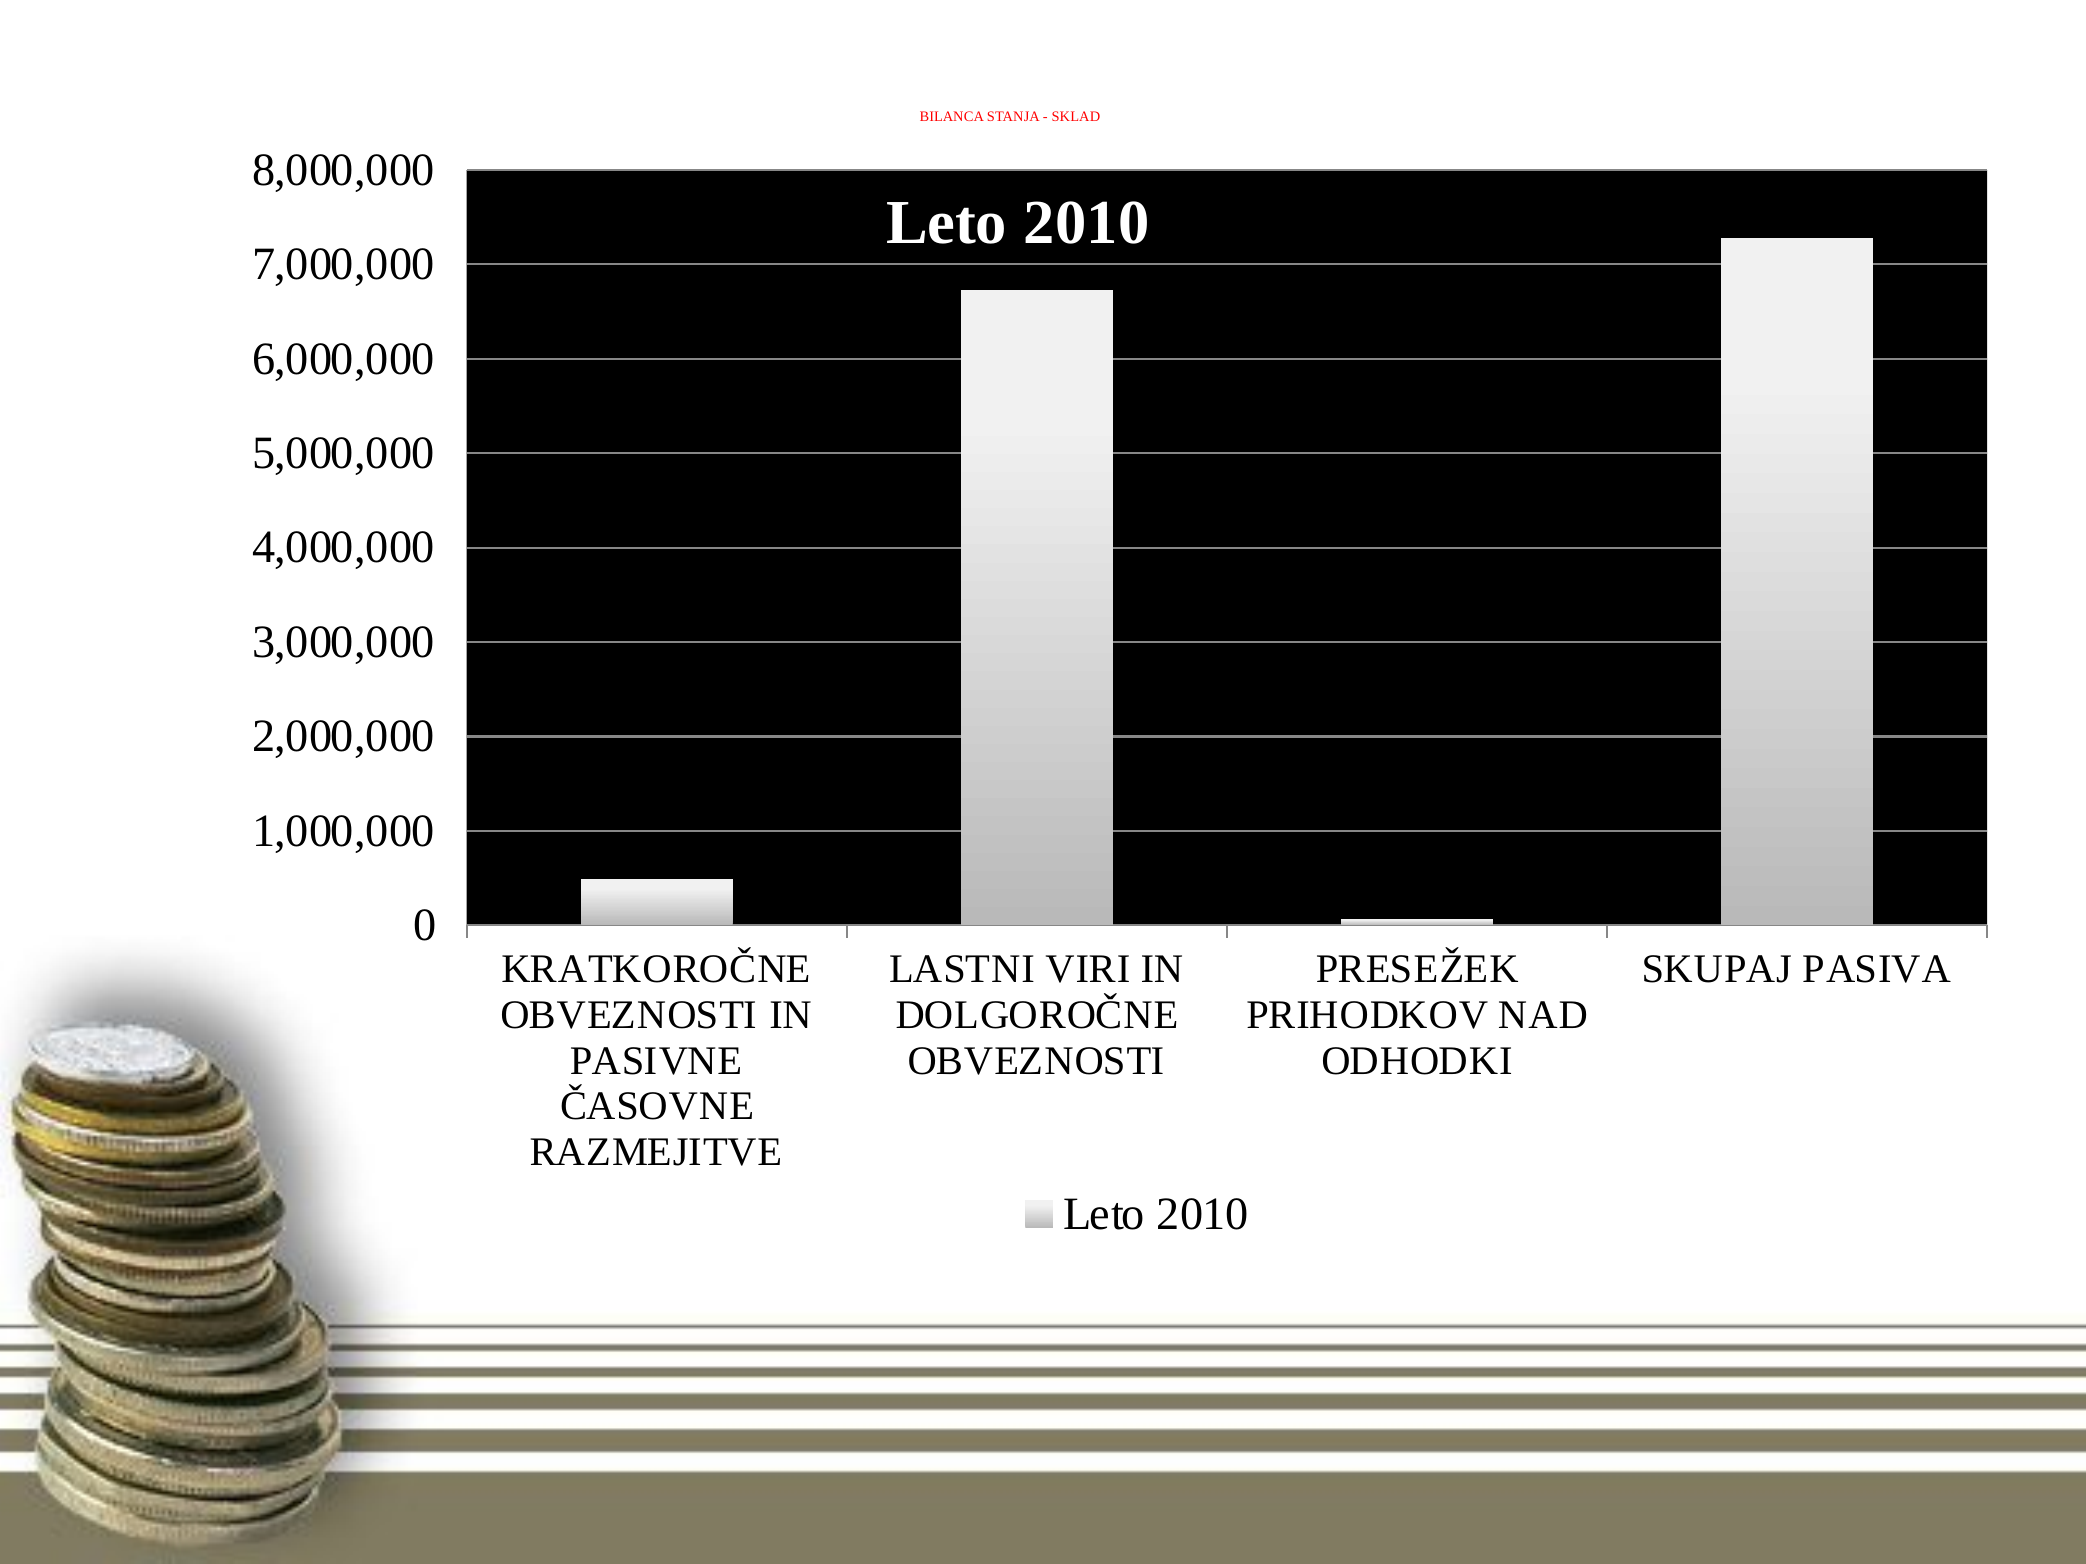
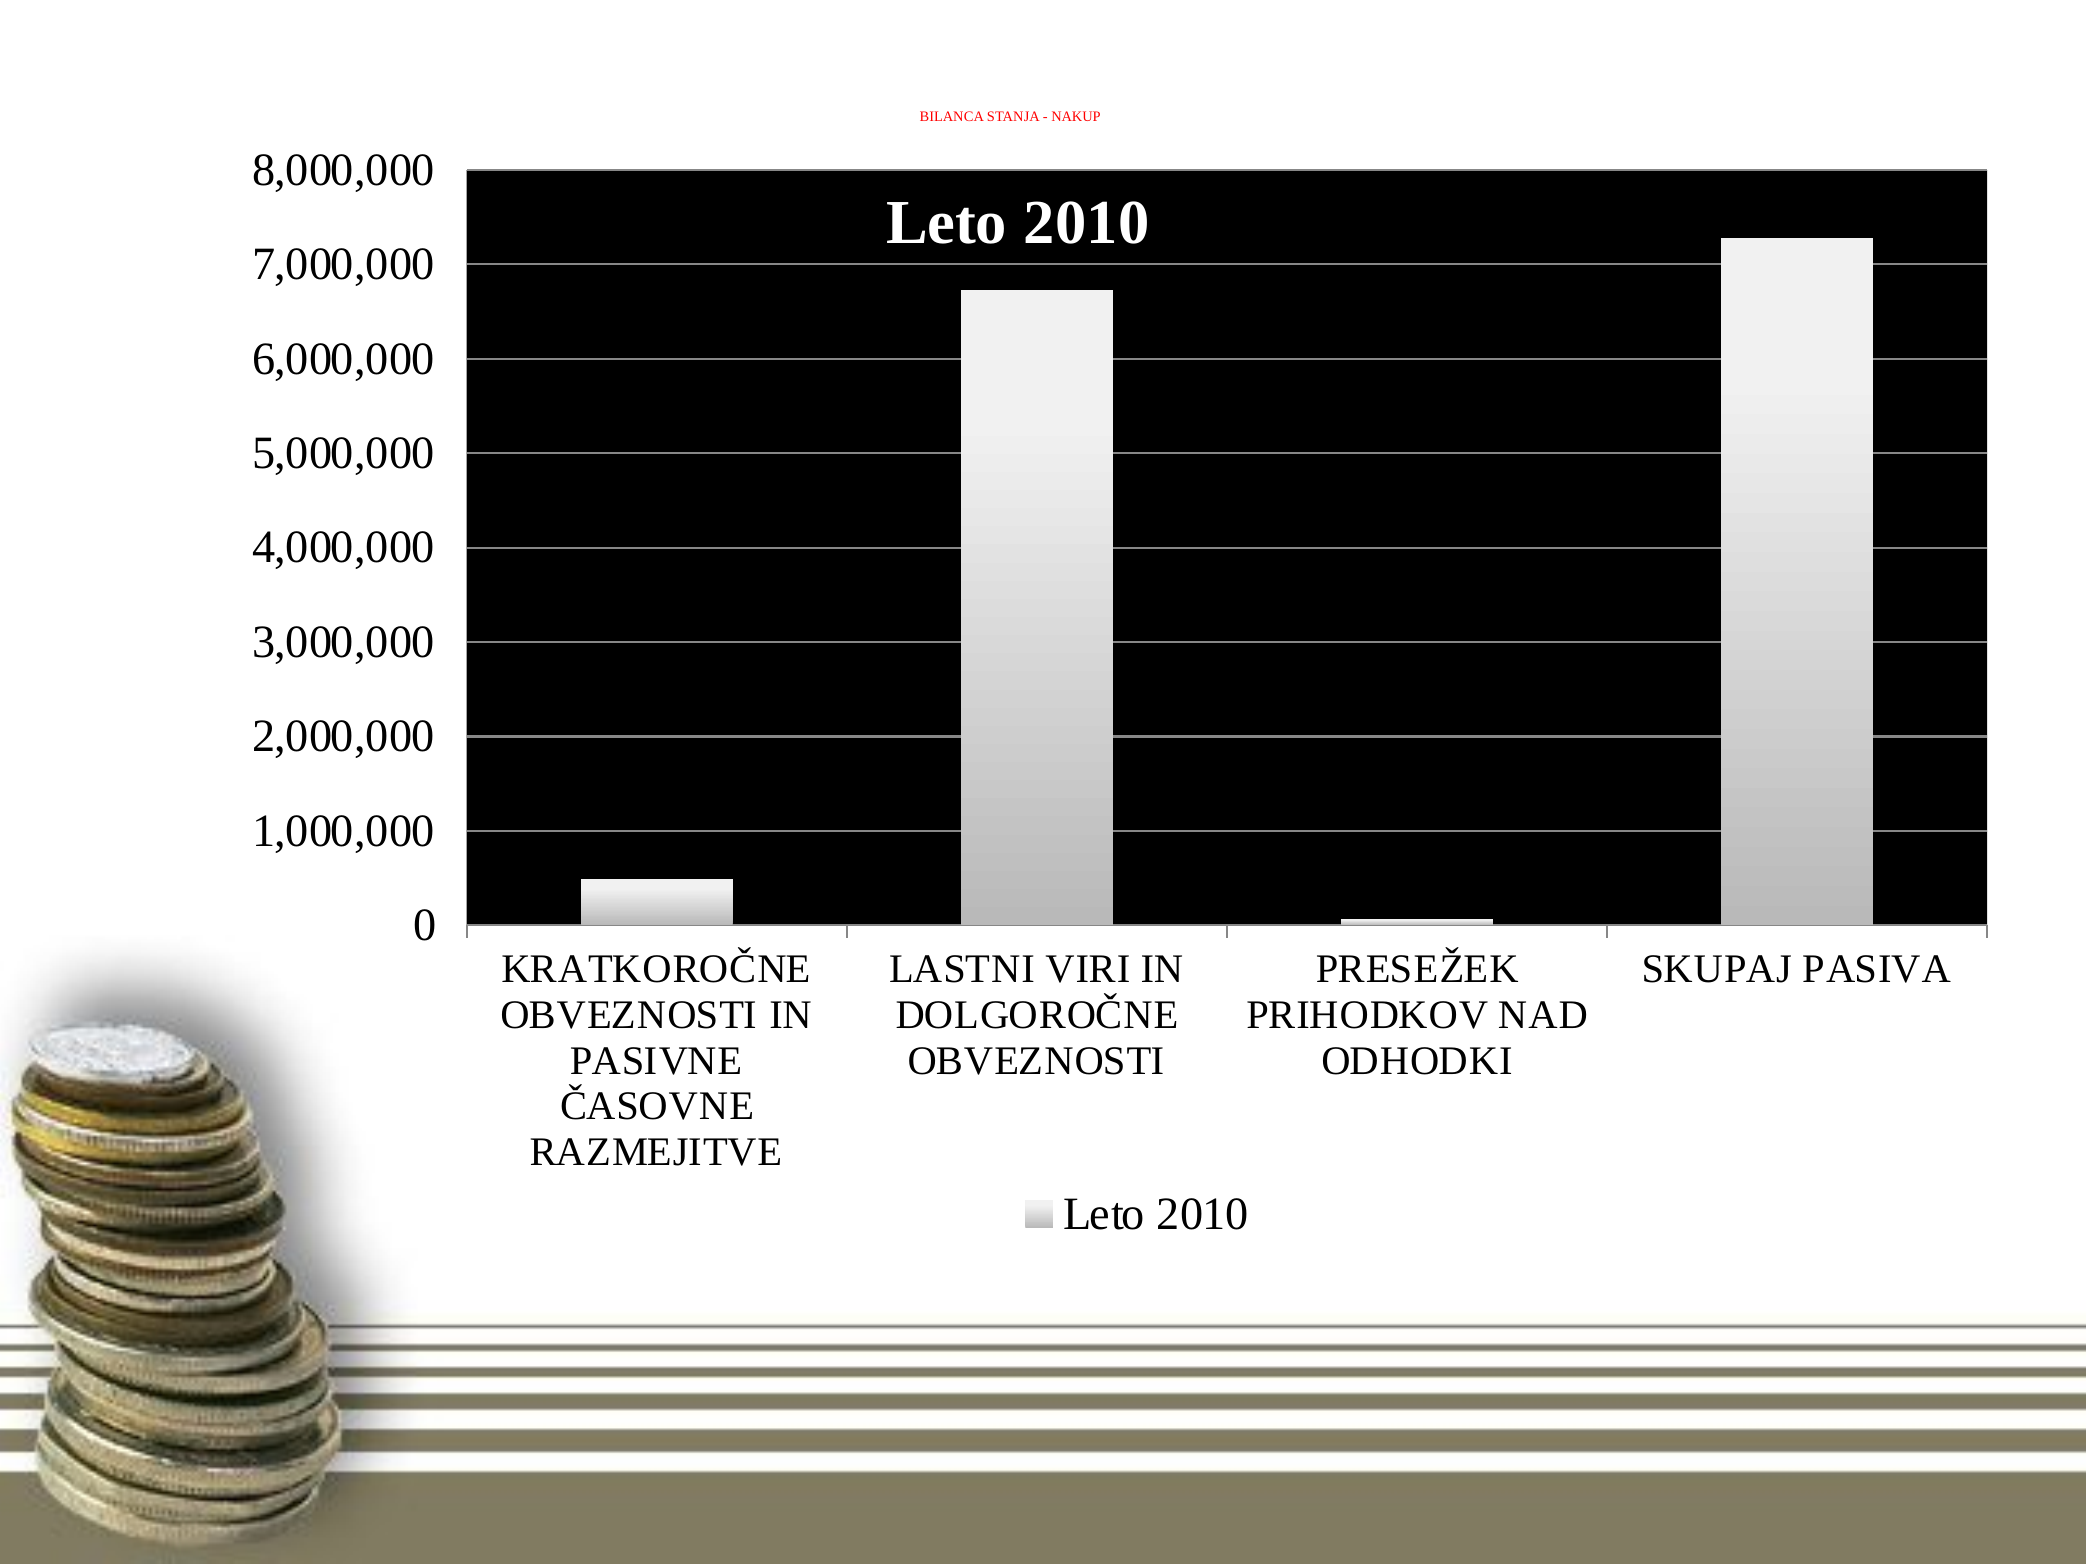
SKLAD: SKLAD -> NAKUP (1076, 117)
